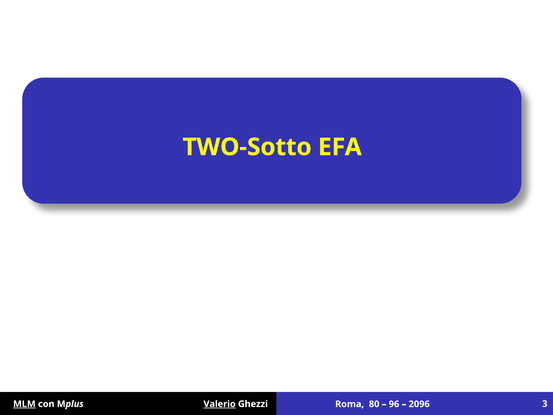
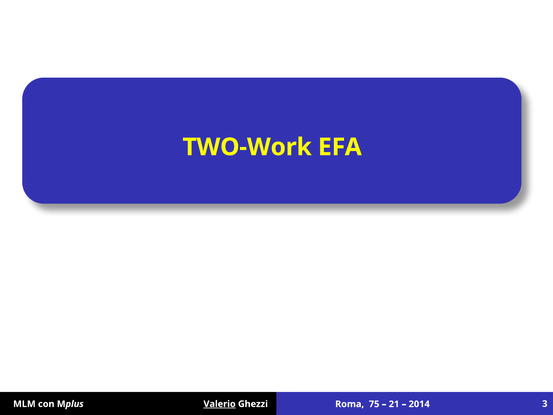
TWO-Sotto: TWO-Sotto -> TWO-Work (247, 147)
MLM underline: present -> none (24, 404)
80: 80 -> 75 (374, 404)
96: 96 -> 21 (394, 404)
2096: 2096 -> 2014 (419, 404)
